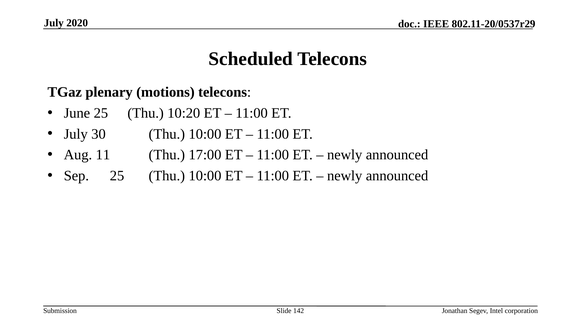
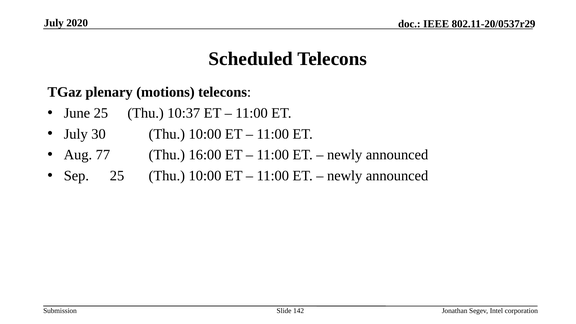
10:20: 10:20 -> 10:37 (184, 113)
11: 11 -> 77 (103, 155)
17:00: 17:00 -> 16:00 (205, 155)
